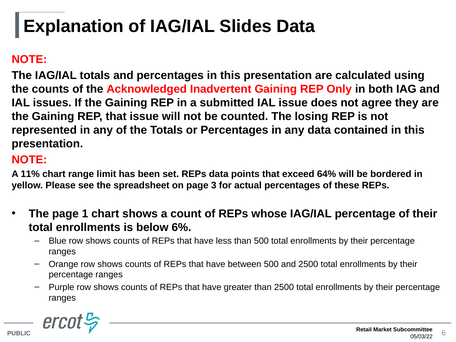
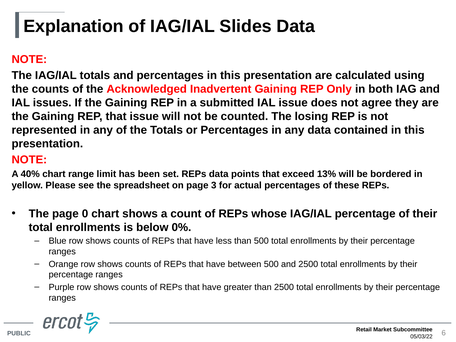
11%: 11% -> 40% (30, 174)
64%: 64% -> 13% (327, 174)
1: 1 -> 0 (85, 214)
6%: 6% -> 0% (181, 227)
